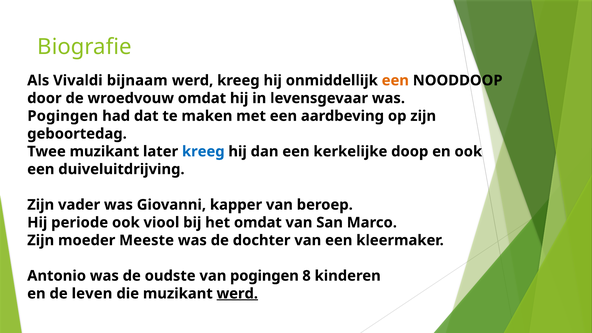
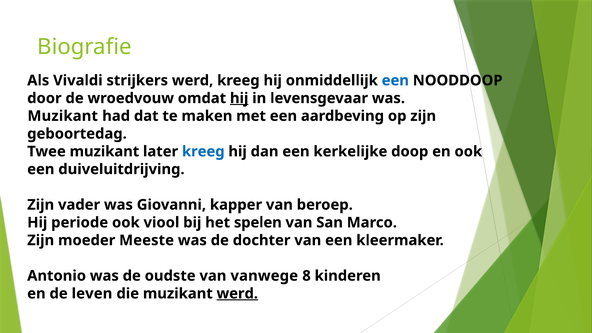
bijnaam: bijnaam -> strijkers (137, 80)
een colour: orange -> blue (395, 80)
hij underline: none -> present (239, 98)
Pogingen: Pogingen -> Muzikant (63, 116)
het omdat: omdat -> spelen (258, 223)
van pogingen: pogingen -> vanwege (264, 276)
